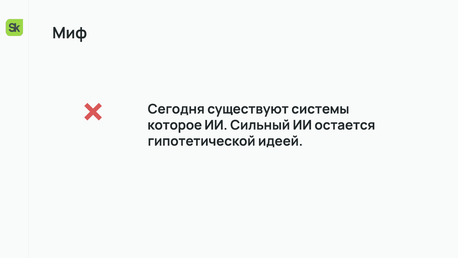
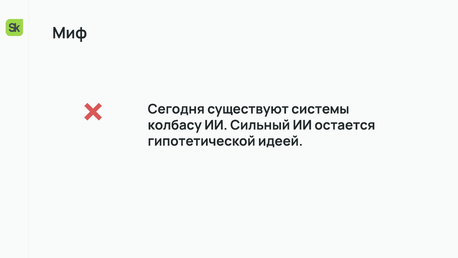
которое: которое -> колбасу (175, 125)
